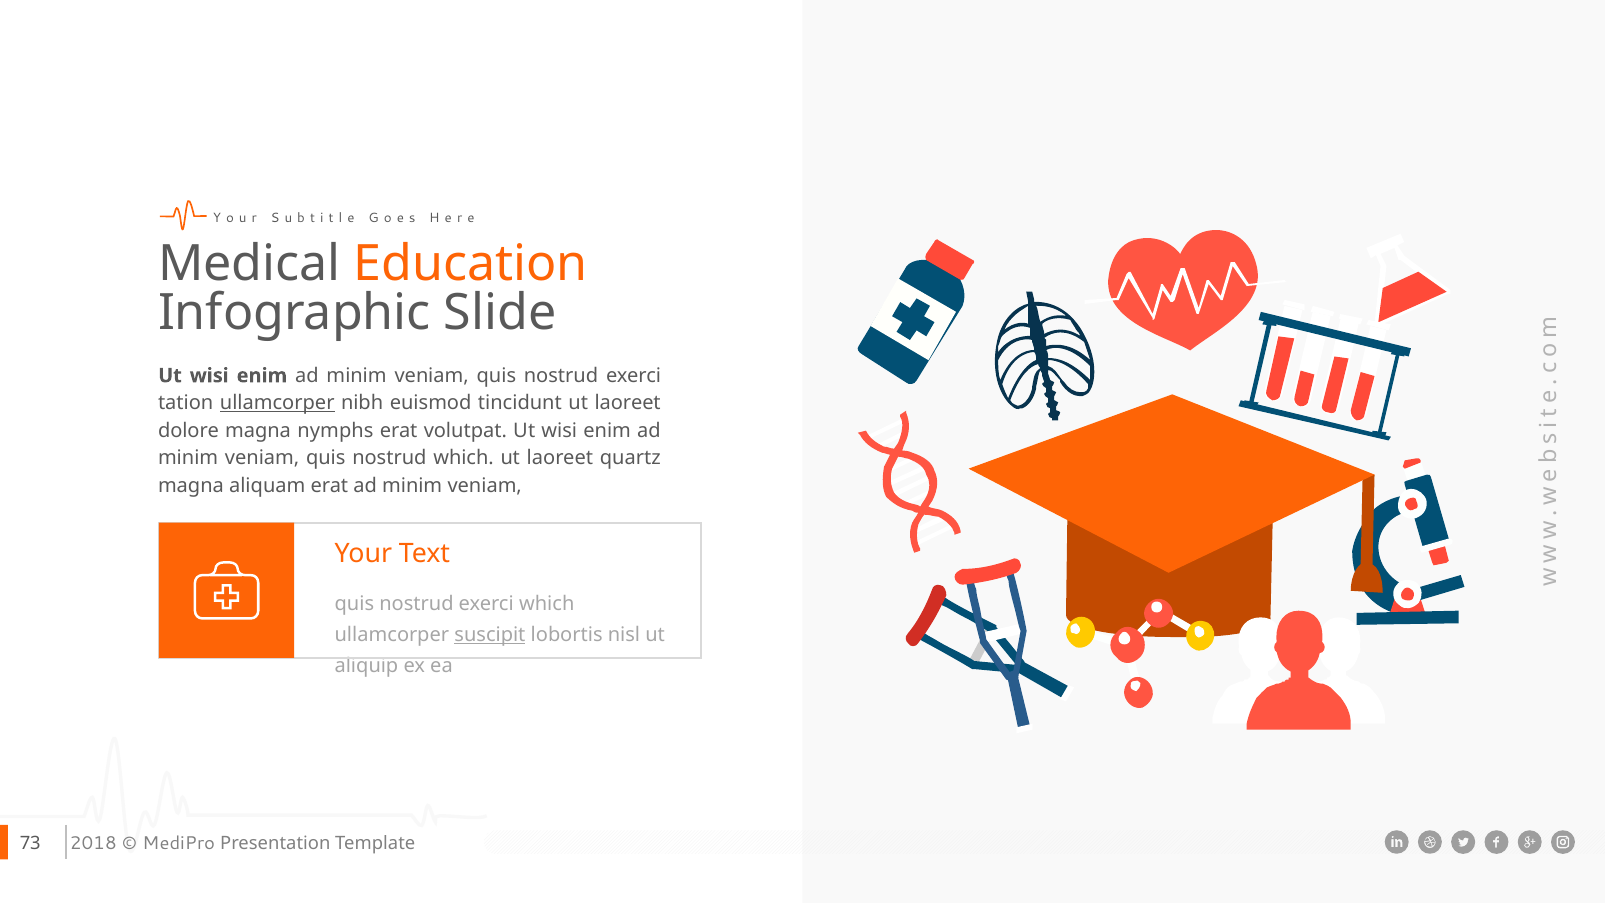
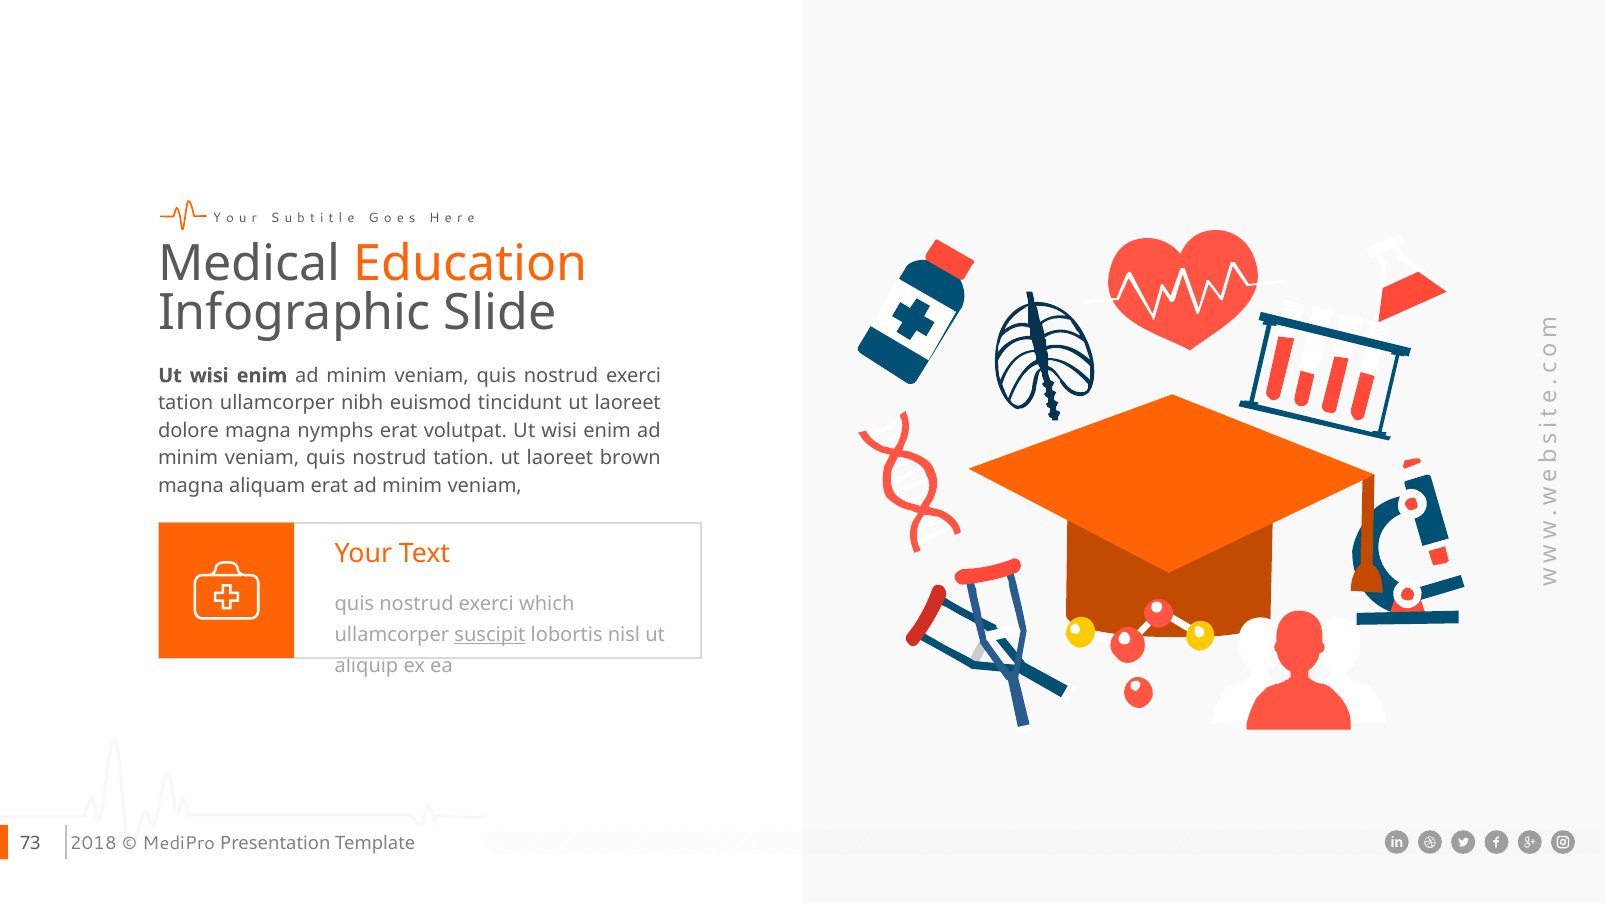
ullamcorper underline: present -> none (277, 403)
nostrud which: which -> tation (464, 458)
quartz: quartz -> brown (630, 458)
